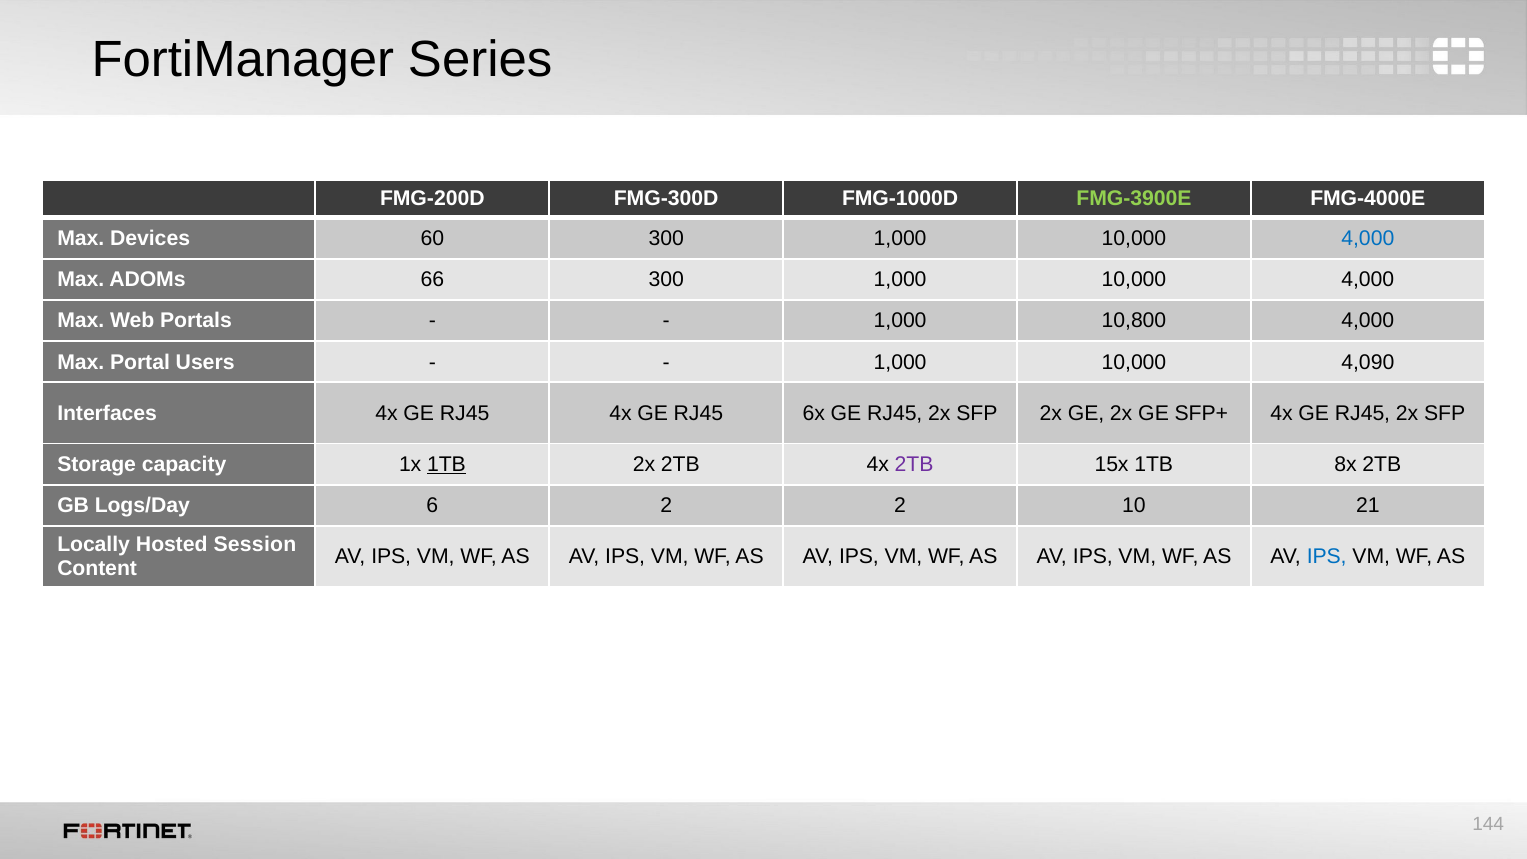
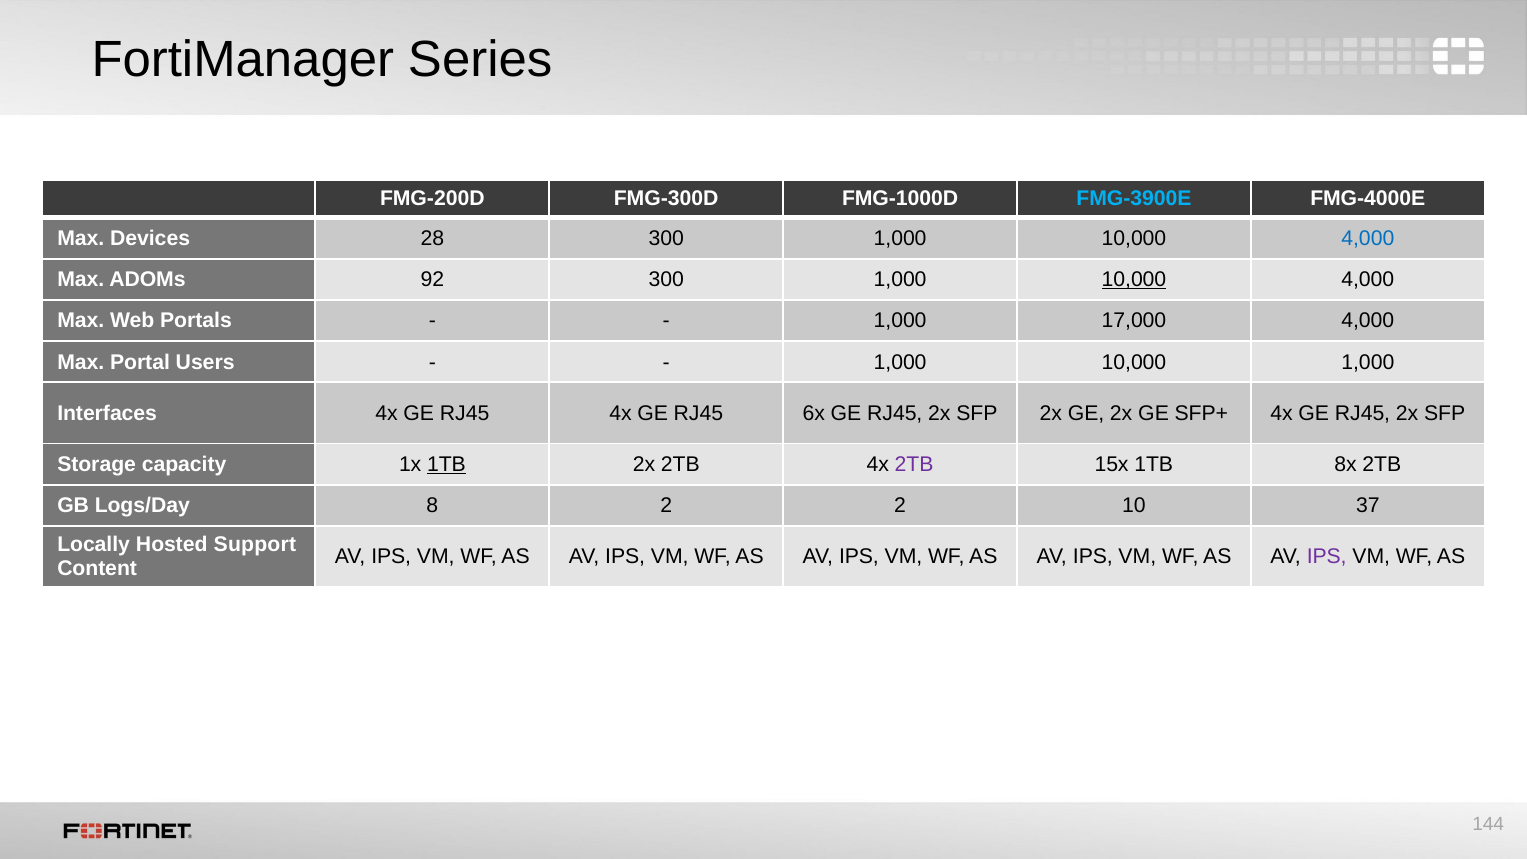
FMG-3900E colour: light green -> light blue (1134, 199)
60: 60 -> 28 (432, 238)
66: 66 -> 92 (432, 280)
10,000 underline: none -> present (1134, 280)
10,800: 10,800 -> 17,000 (1134, 321)
10,000 4,090: 4,090 -> 1,000 (1368, 362)
6: 6 -> 8 (432, 506)
21: 21 -> 37 (1368, 506)
Session: Session -> Support (255, 545)
IPS colour: blue -> purple (1327, 557)
